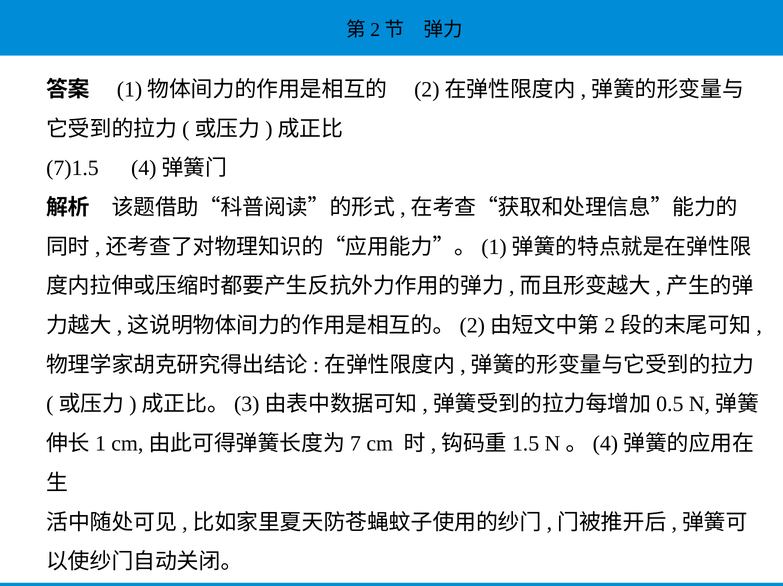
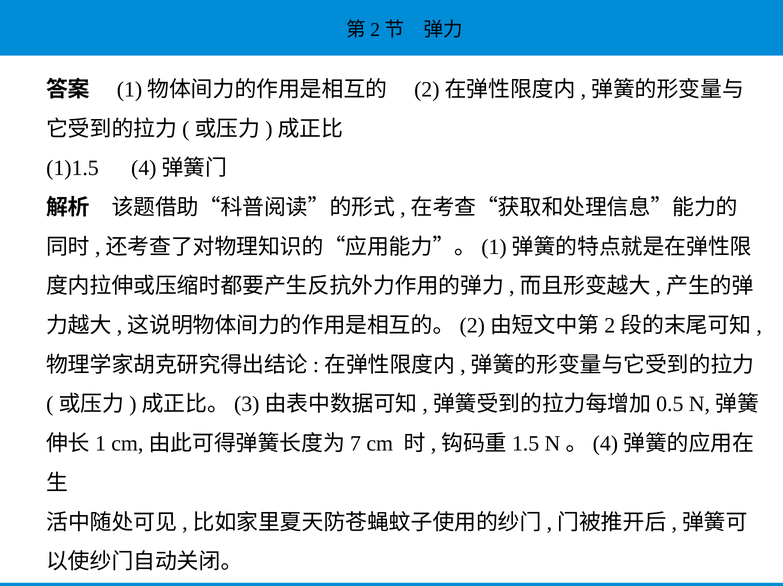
7)1.5: 7)1.5 -> 1)1.5 (72, 168)
